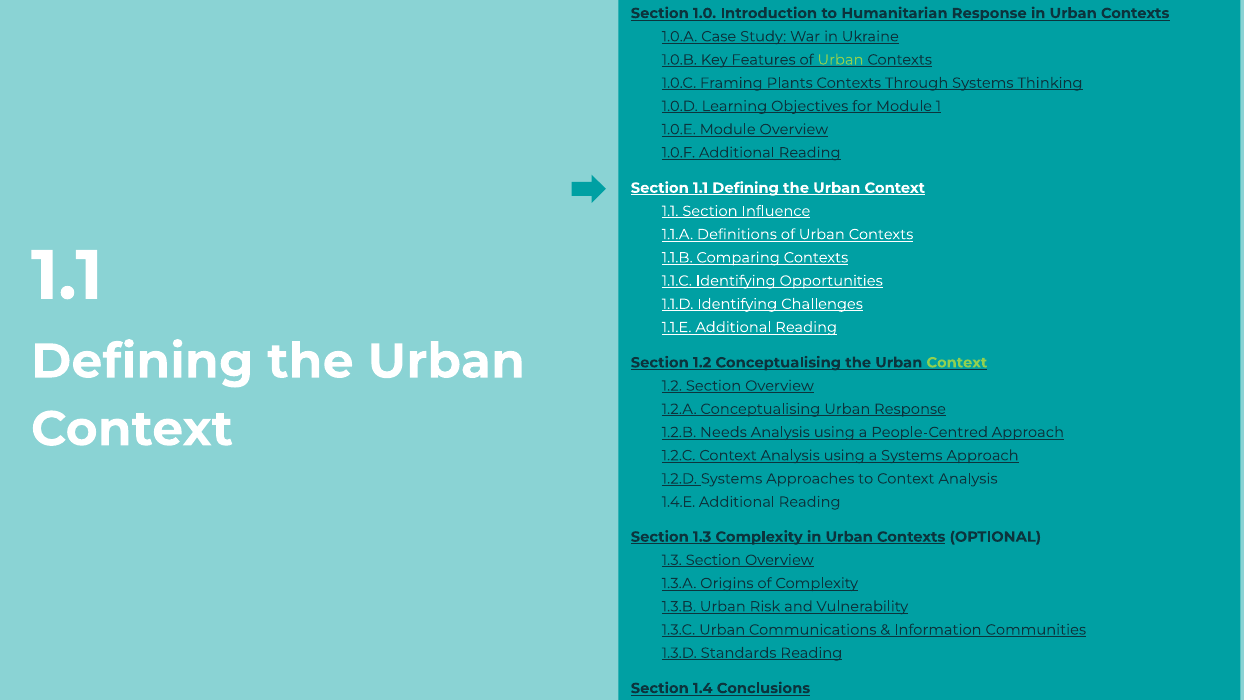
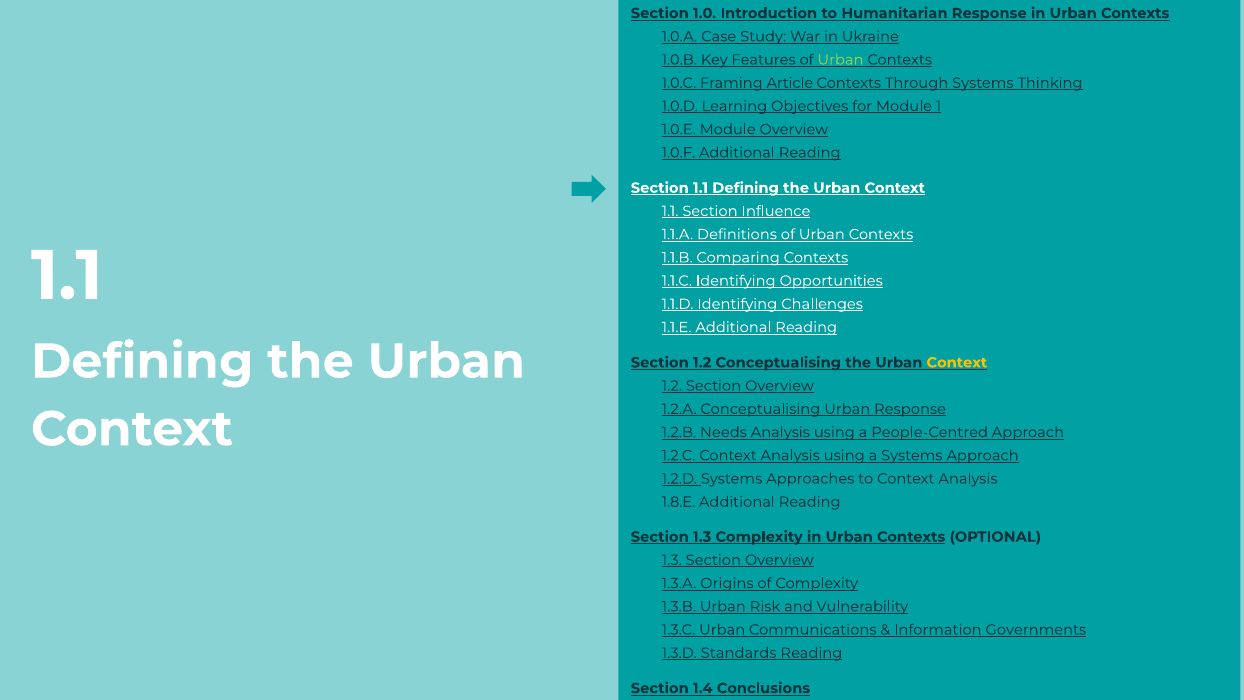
Plants: Plants -> Article (790, 83)
Context colour: light green -> yellow (957, 362)
1.4.E: 1.4.E -> 1.8.E (678, 502)
Communities: Communities -> Governments (1036, 630)
